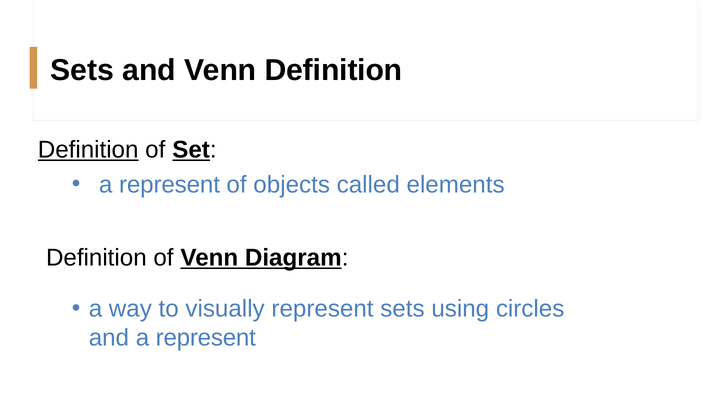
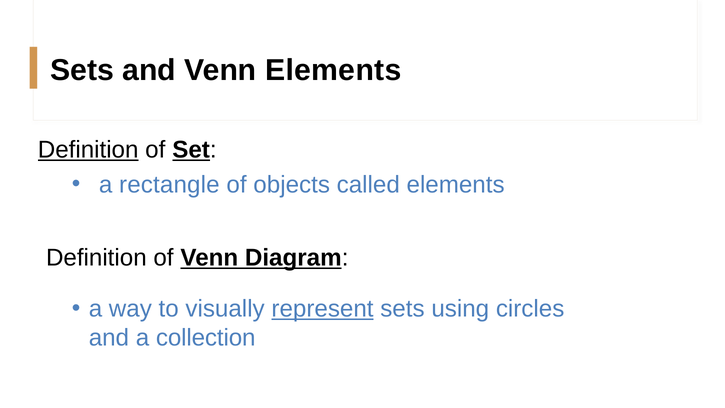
Venn Definition: Definition -> Elements (333, 70)
represent: represent -> rectangle (169, 184)
represent underline: none -> present (323, 309)
and a represent: represent -> collection (206, 338)
